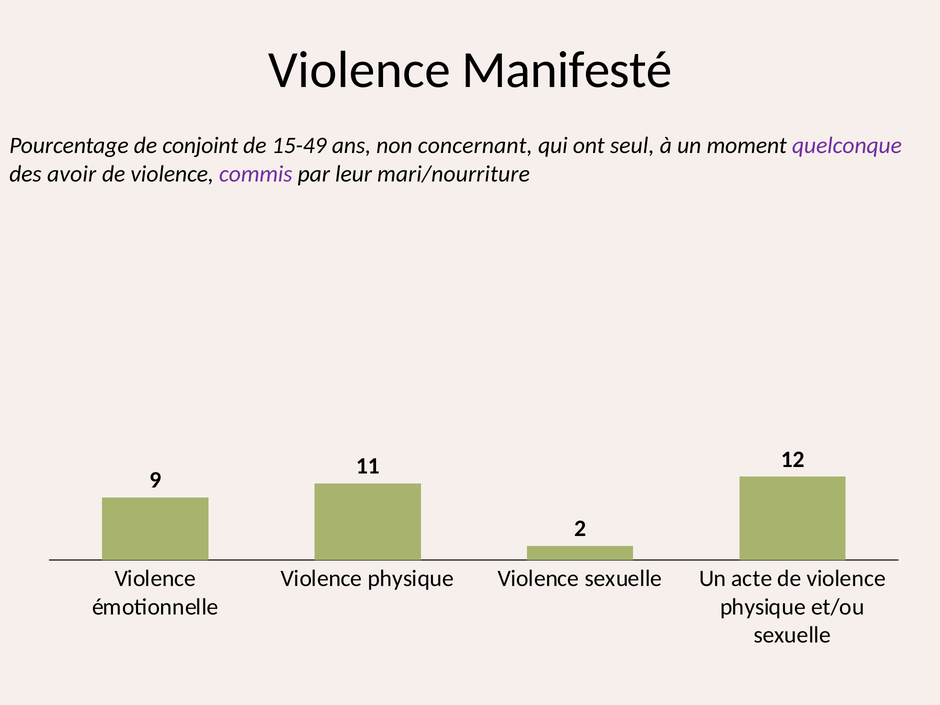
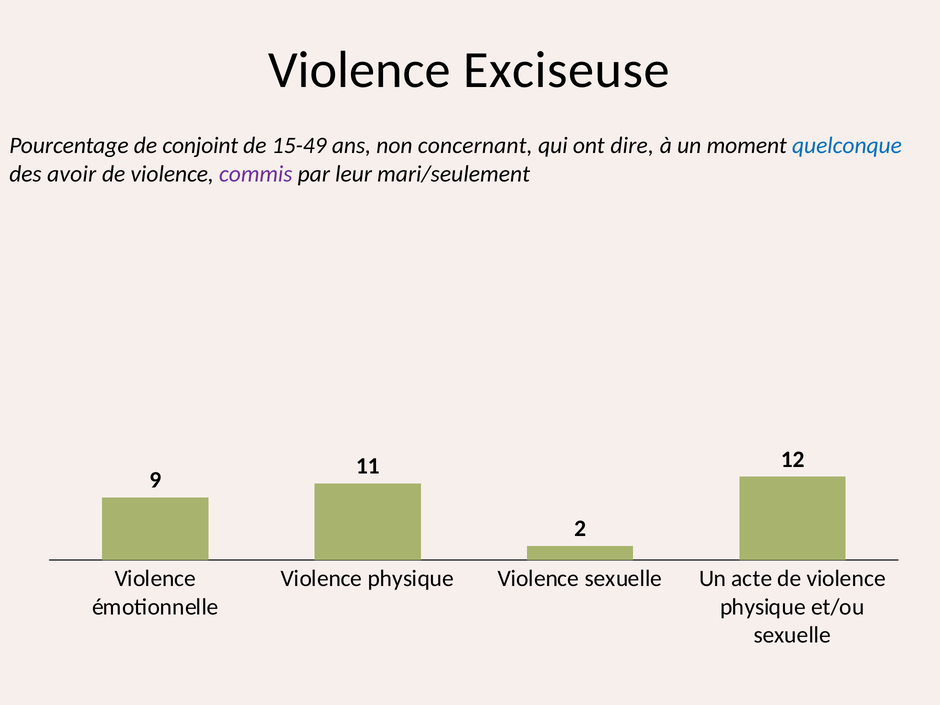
Manifesté: Manifesté -> Exciseuse (566, 70)
seul: seul -> dire (632, 146)
quelconque colour: purple -> blue (847, 146)
mari/nourriture: mari/nourriture -> mari/seulement (454, 174)
